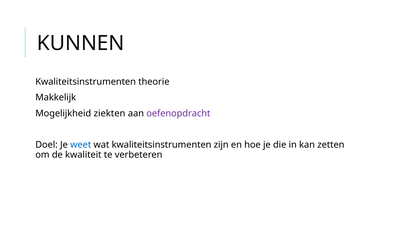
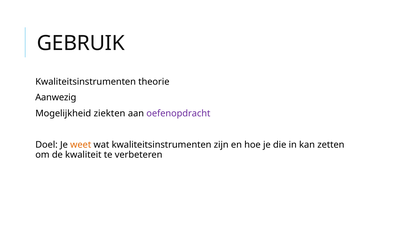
KUNNEN: KUNNEN -> GEBRUIK (81, 43)
Makkelijk: Makkelijk -> Aanwezig (56, 98)
weet colour: blue -> orange (81, 145)
